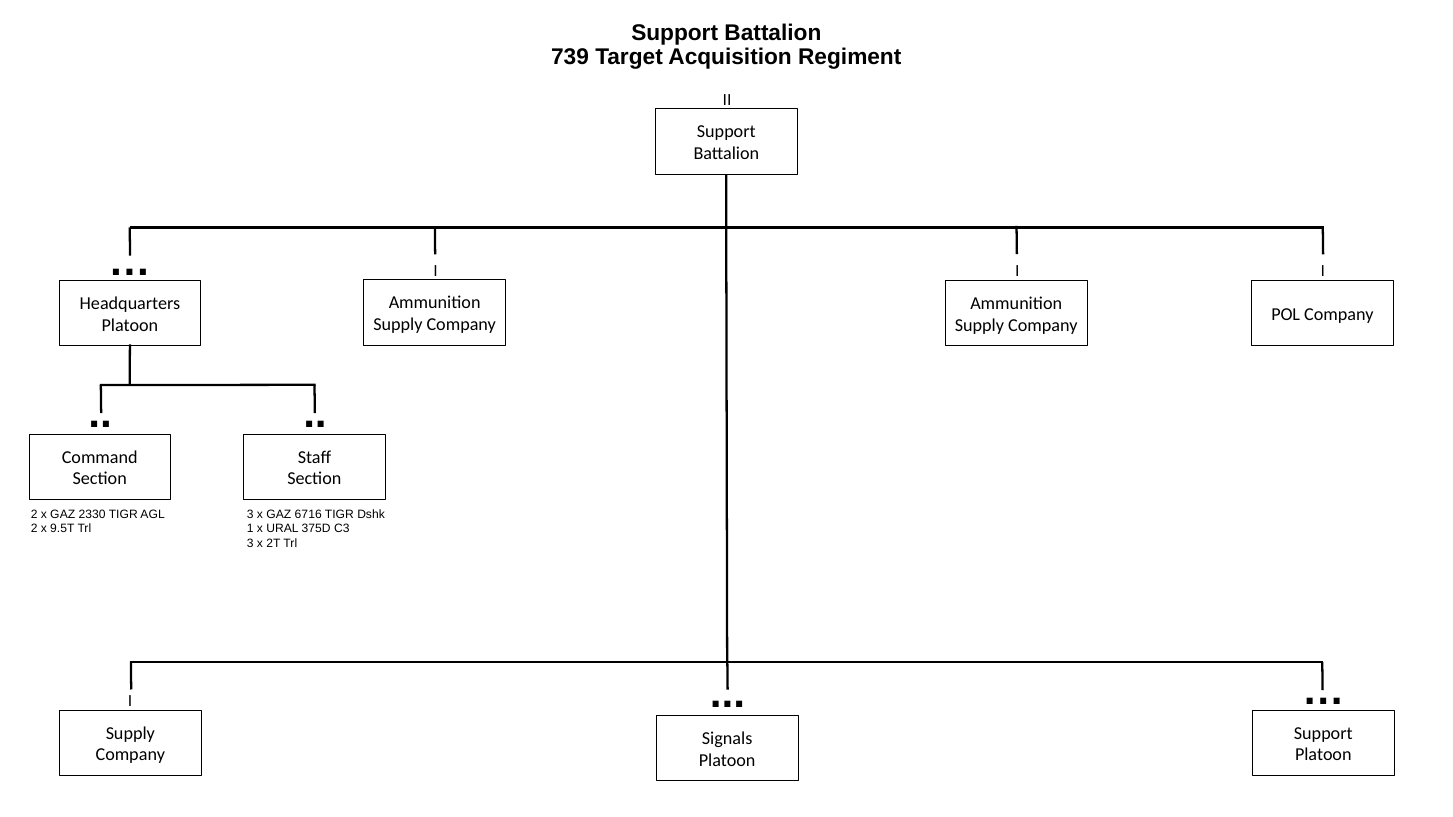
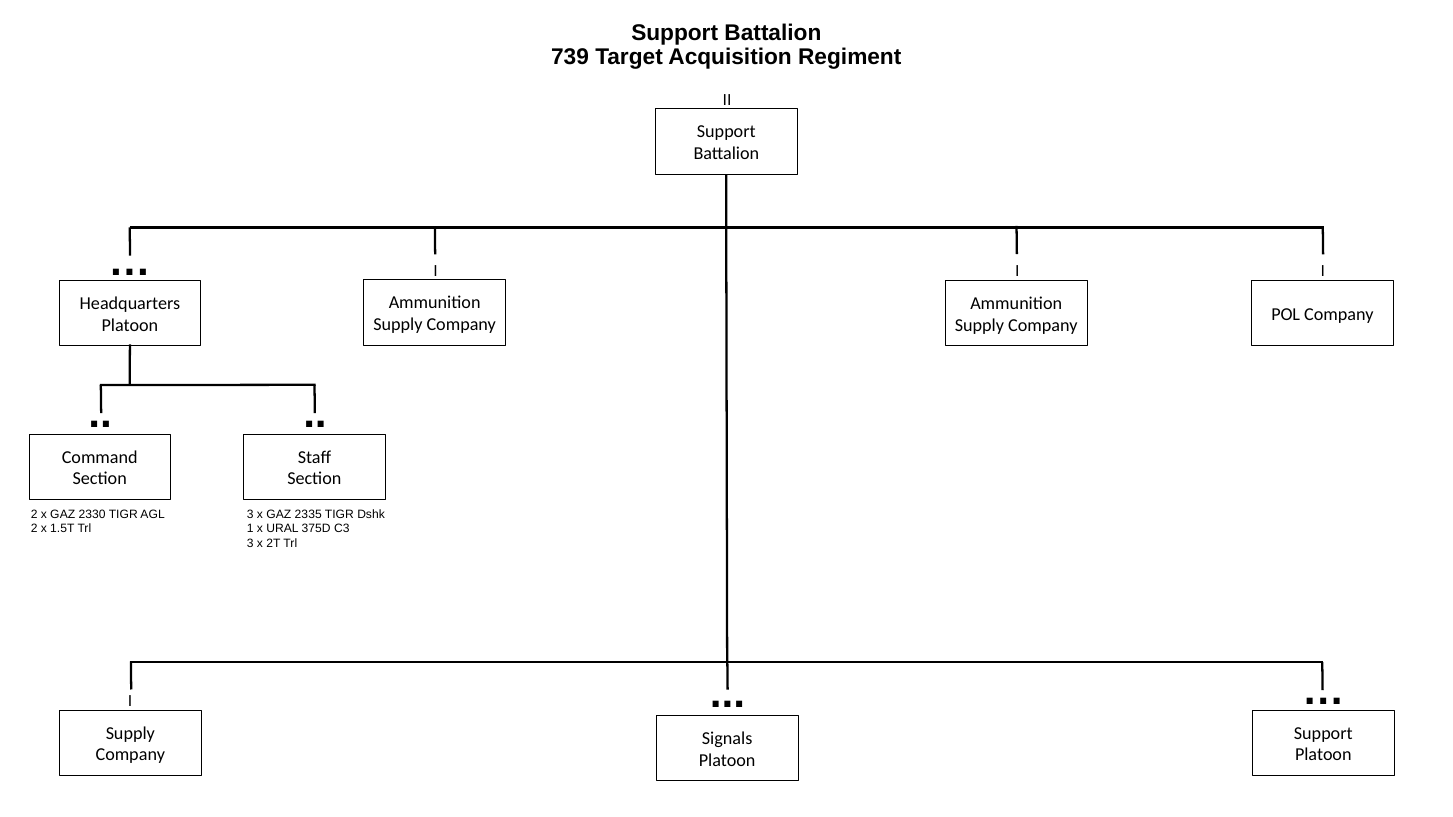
6716: 6716 -> 2335 (308, 514)
9.5T: 9.5T -> 1.5T (62, 529)
